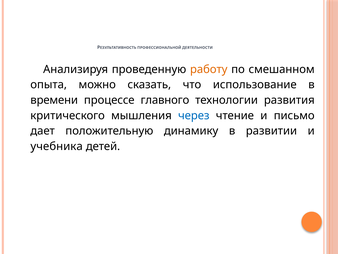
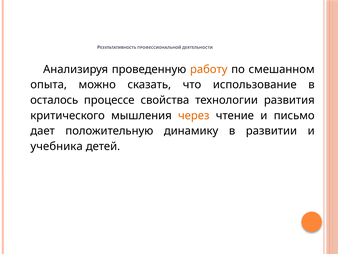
времени: времени -> осталось (54, 100)
главного: главного -> свойства (165, 100)
через colour: blue -> orange (194, 115)
